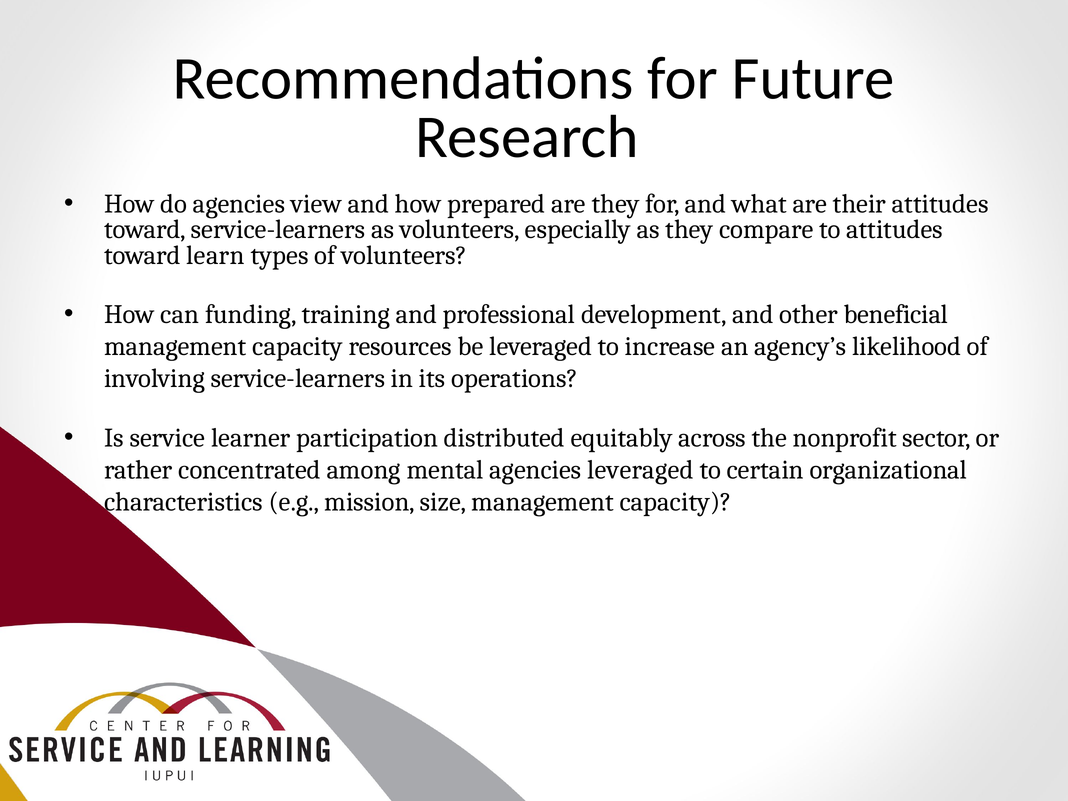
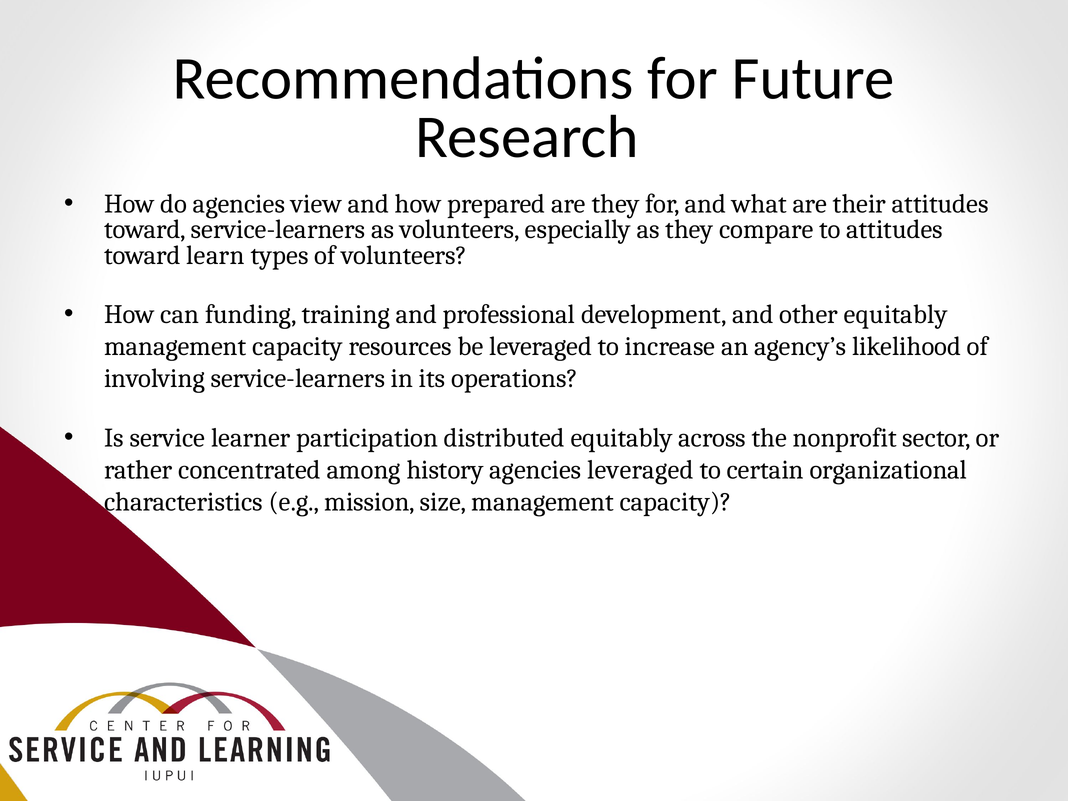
other beneficial: beneficial -> equitably (896, 314)
mental: mental -> history (445, 470)
